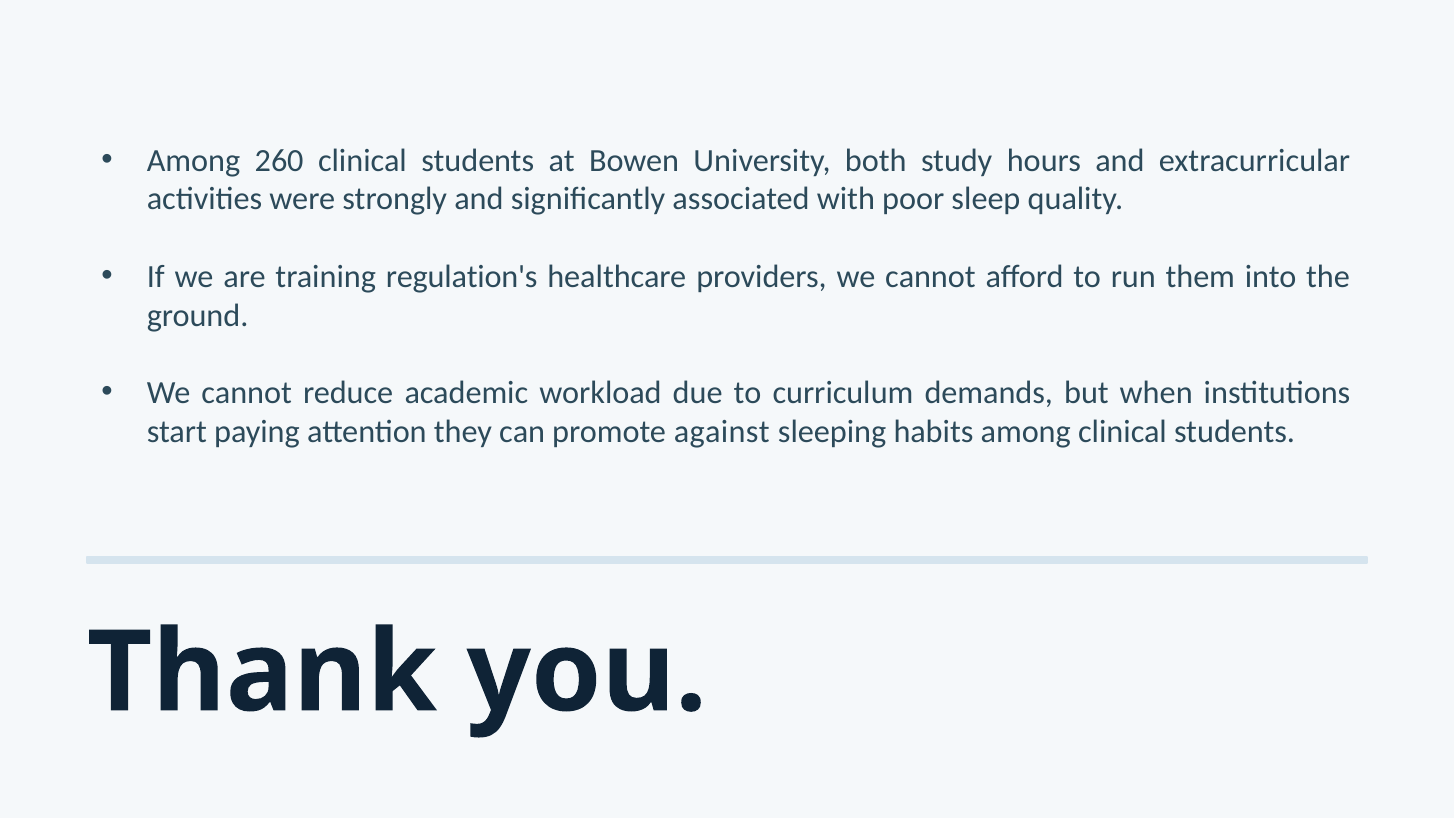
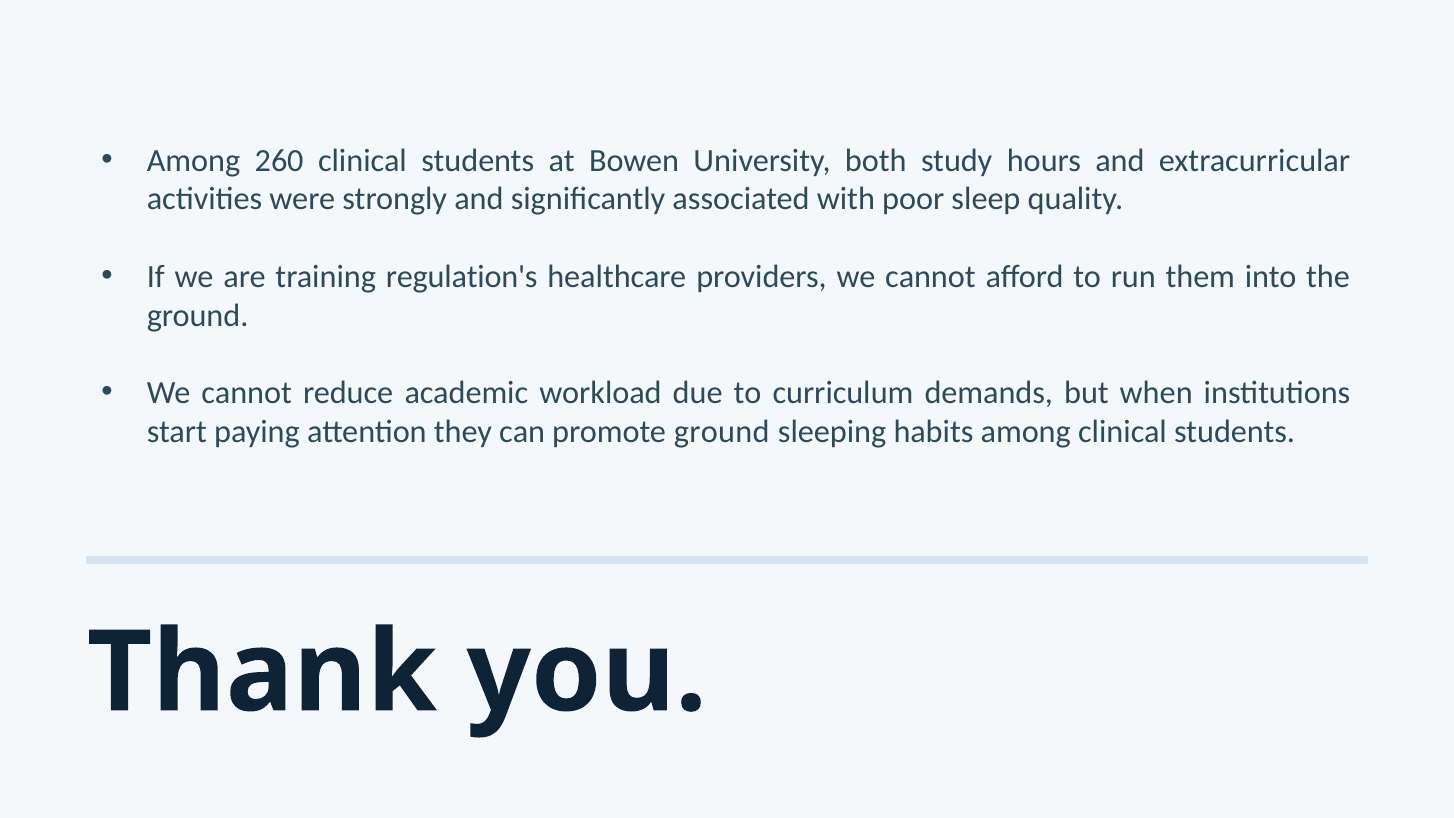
promote against: against -> ground (722, 432)
